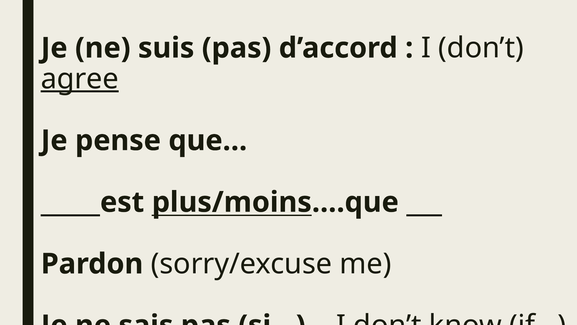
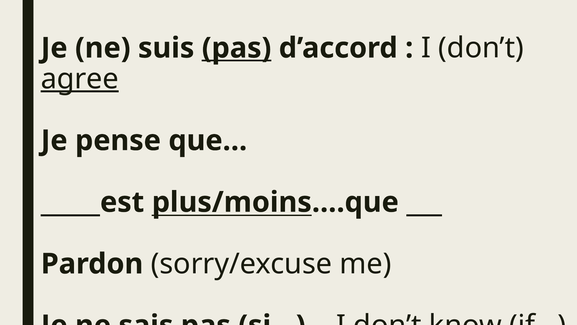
pas underline: none -> present (237, 48)
